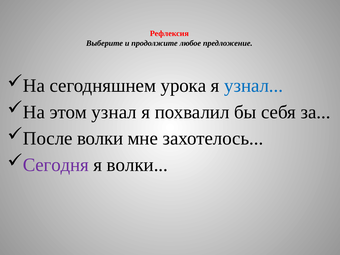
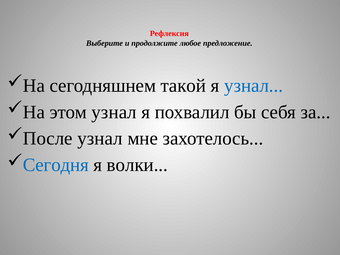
урока: урока -> такой (183, 86)
После волки: волки -> узнал (100, 138)
Сегодня colour: purple -> blue (56, 165)
